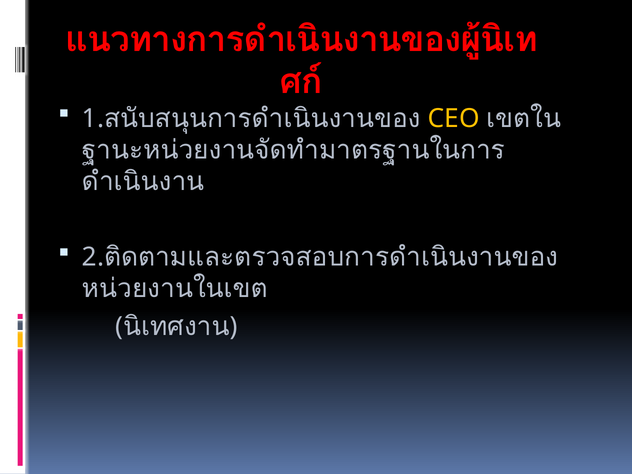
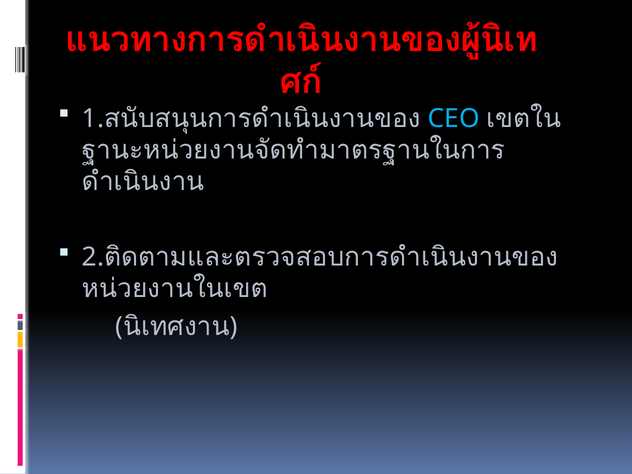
CEO colour: yellow -> light blue (454, 118)
